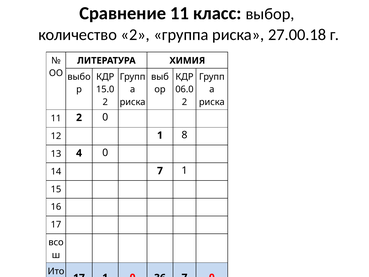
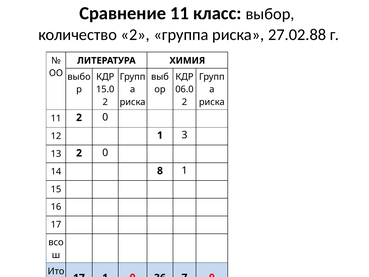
27.00.18: 27.00.18 -> 27.02.88 (297, 35)
8: 8 -> 3 (184, 135)
13 4: 4 -> 2 (79, 153)
14 7: 7 -> 8 (160, 171)
